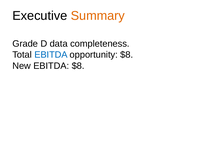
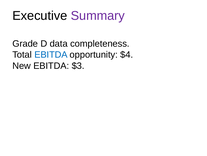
Summary colour: orange -> purple (98, 16)
opportunity $8: $8 -> $4 (127, 54)
EBITDA $8: $8 -> $3 (78, 65)
